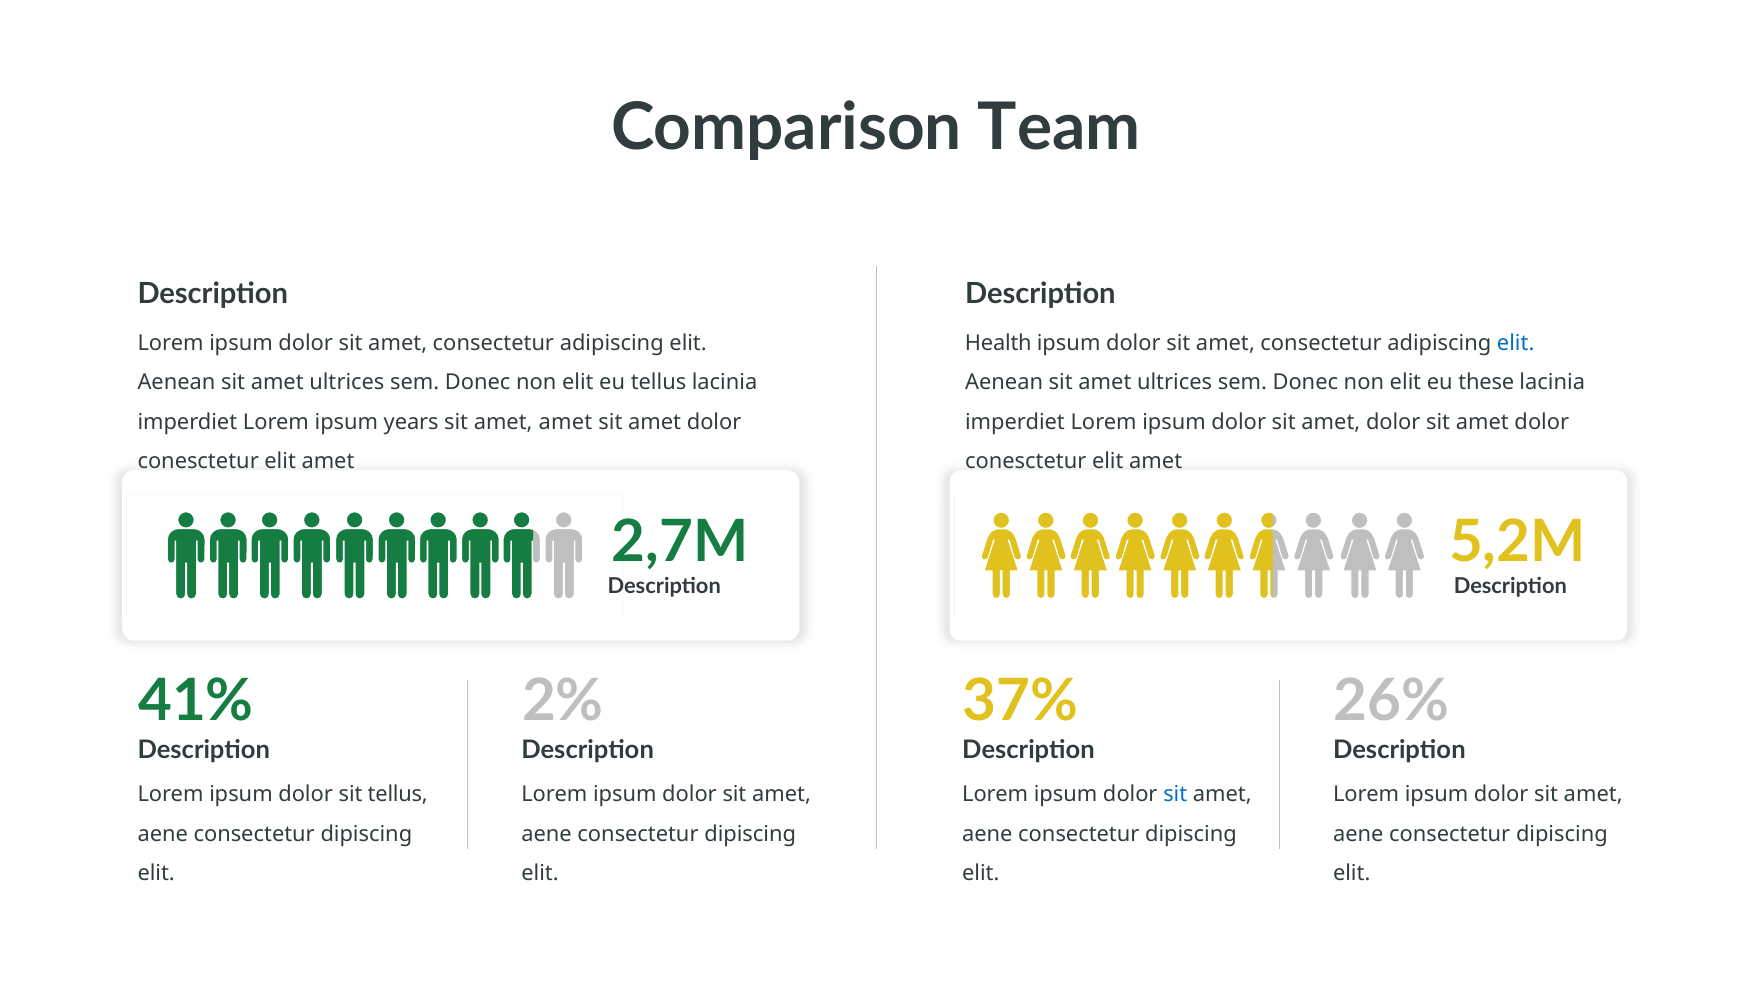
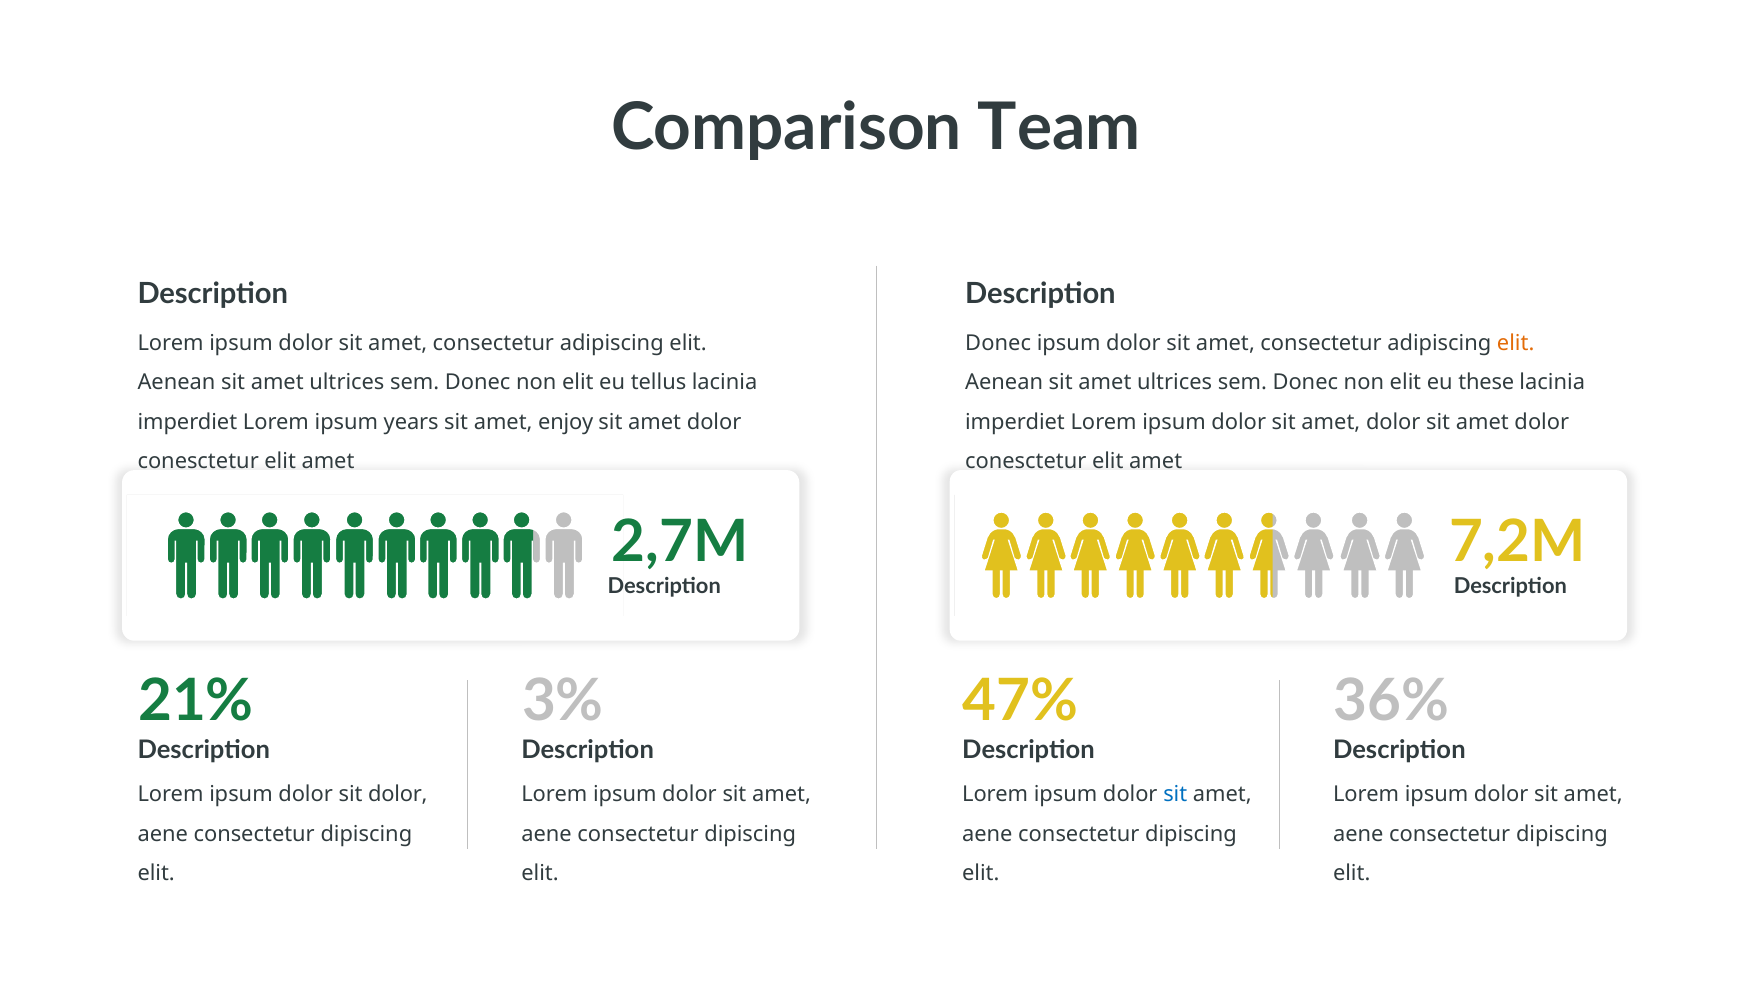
Health: Health -> Donec (998, 343)
elit colour: blue -> orange (1516, 343)
amet amet: amet -> enjoy (566, 422)
5,2M: 5,2M -> 7,2M (1517, 543)
41%: 41% -> 21% (196, 702)
2%: 2% -> 3% (563, 702)
37%: 37% -> 47% (1020, 702)
26%: 26% -> 36% (1391, 702)
sit tellus: tellus -> dolor (398, 795)
